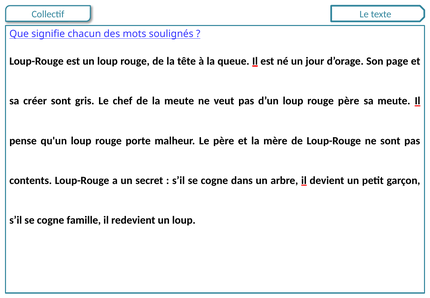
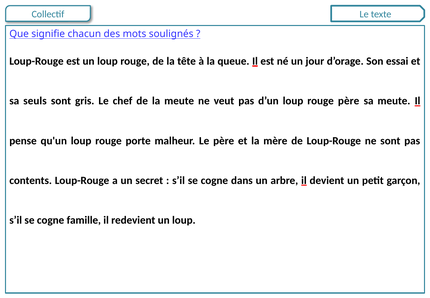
page: page -> essai (397, 61)
créer: créer -> seuls (35, 101)
